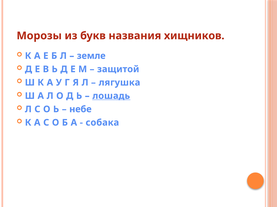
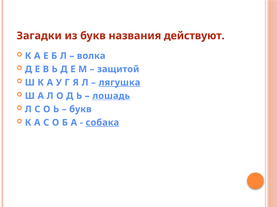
Морозы: Морозы -> Загадки (39, 36)
хищников: хищников -> действуют (194, 36)
земле: земле -> волка (91, 56)
лягушка underline: none -> present (119, 83)
небе: небе -> букв (80, 110)
собака underline: none -> present (102, 123)
